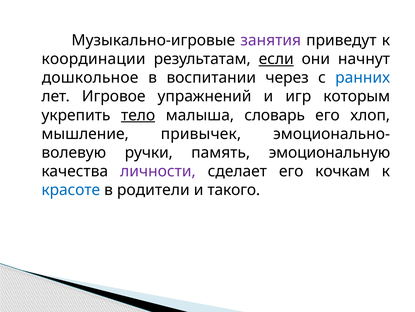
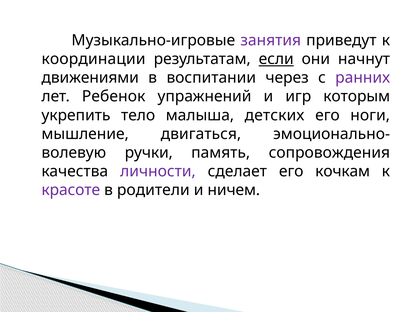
дошкольное: дошкольное -> движениями (90, 78)
ранних colour: blue -> purple (363, 78)
Игровое: Игровое -> Ребенок (114, 96)
тело underline: present -> none (138, 115)
словарь: словарь -> детских (275, 115)
хлоп: хлоп -> ноги (370, 115)
привычек: привычек -> двигаться (201, 134)
эмоциональную: эмоциональную -> сопровождения (329, 152)
красоте colour: blue -> purple (71, 190)
такого: такого -> ничем (234, 190)
